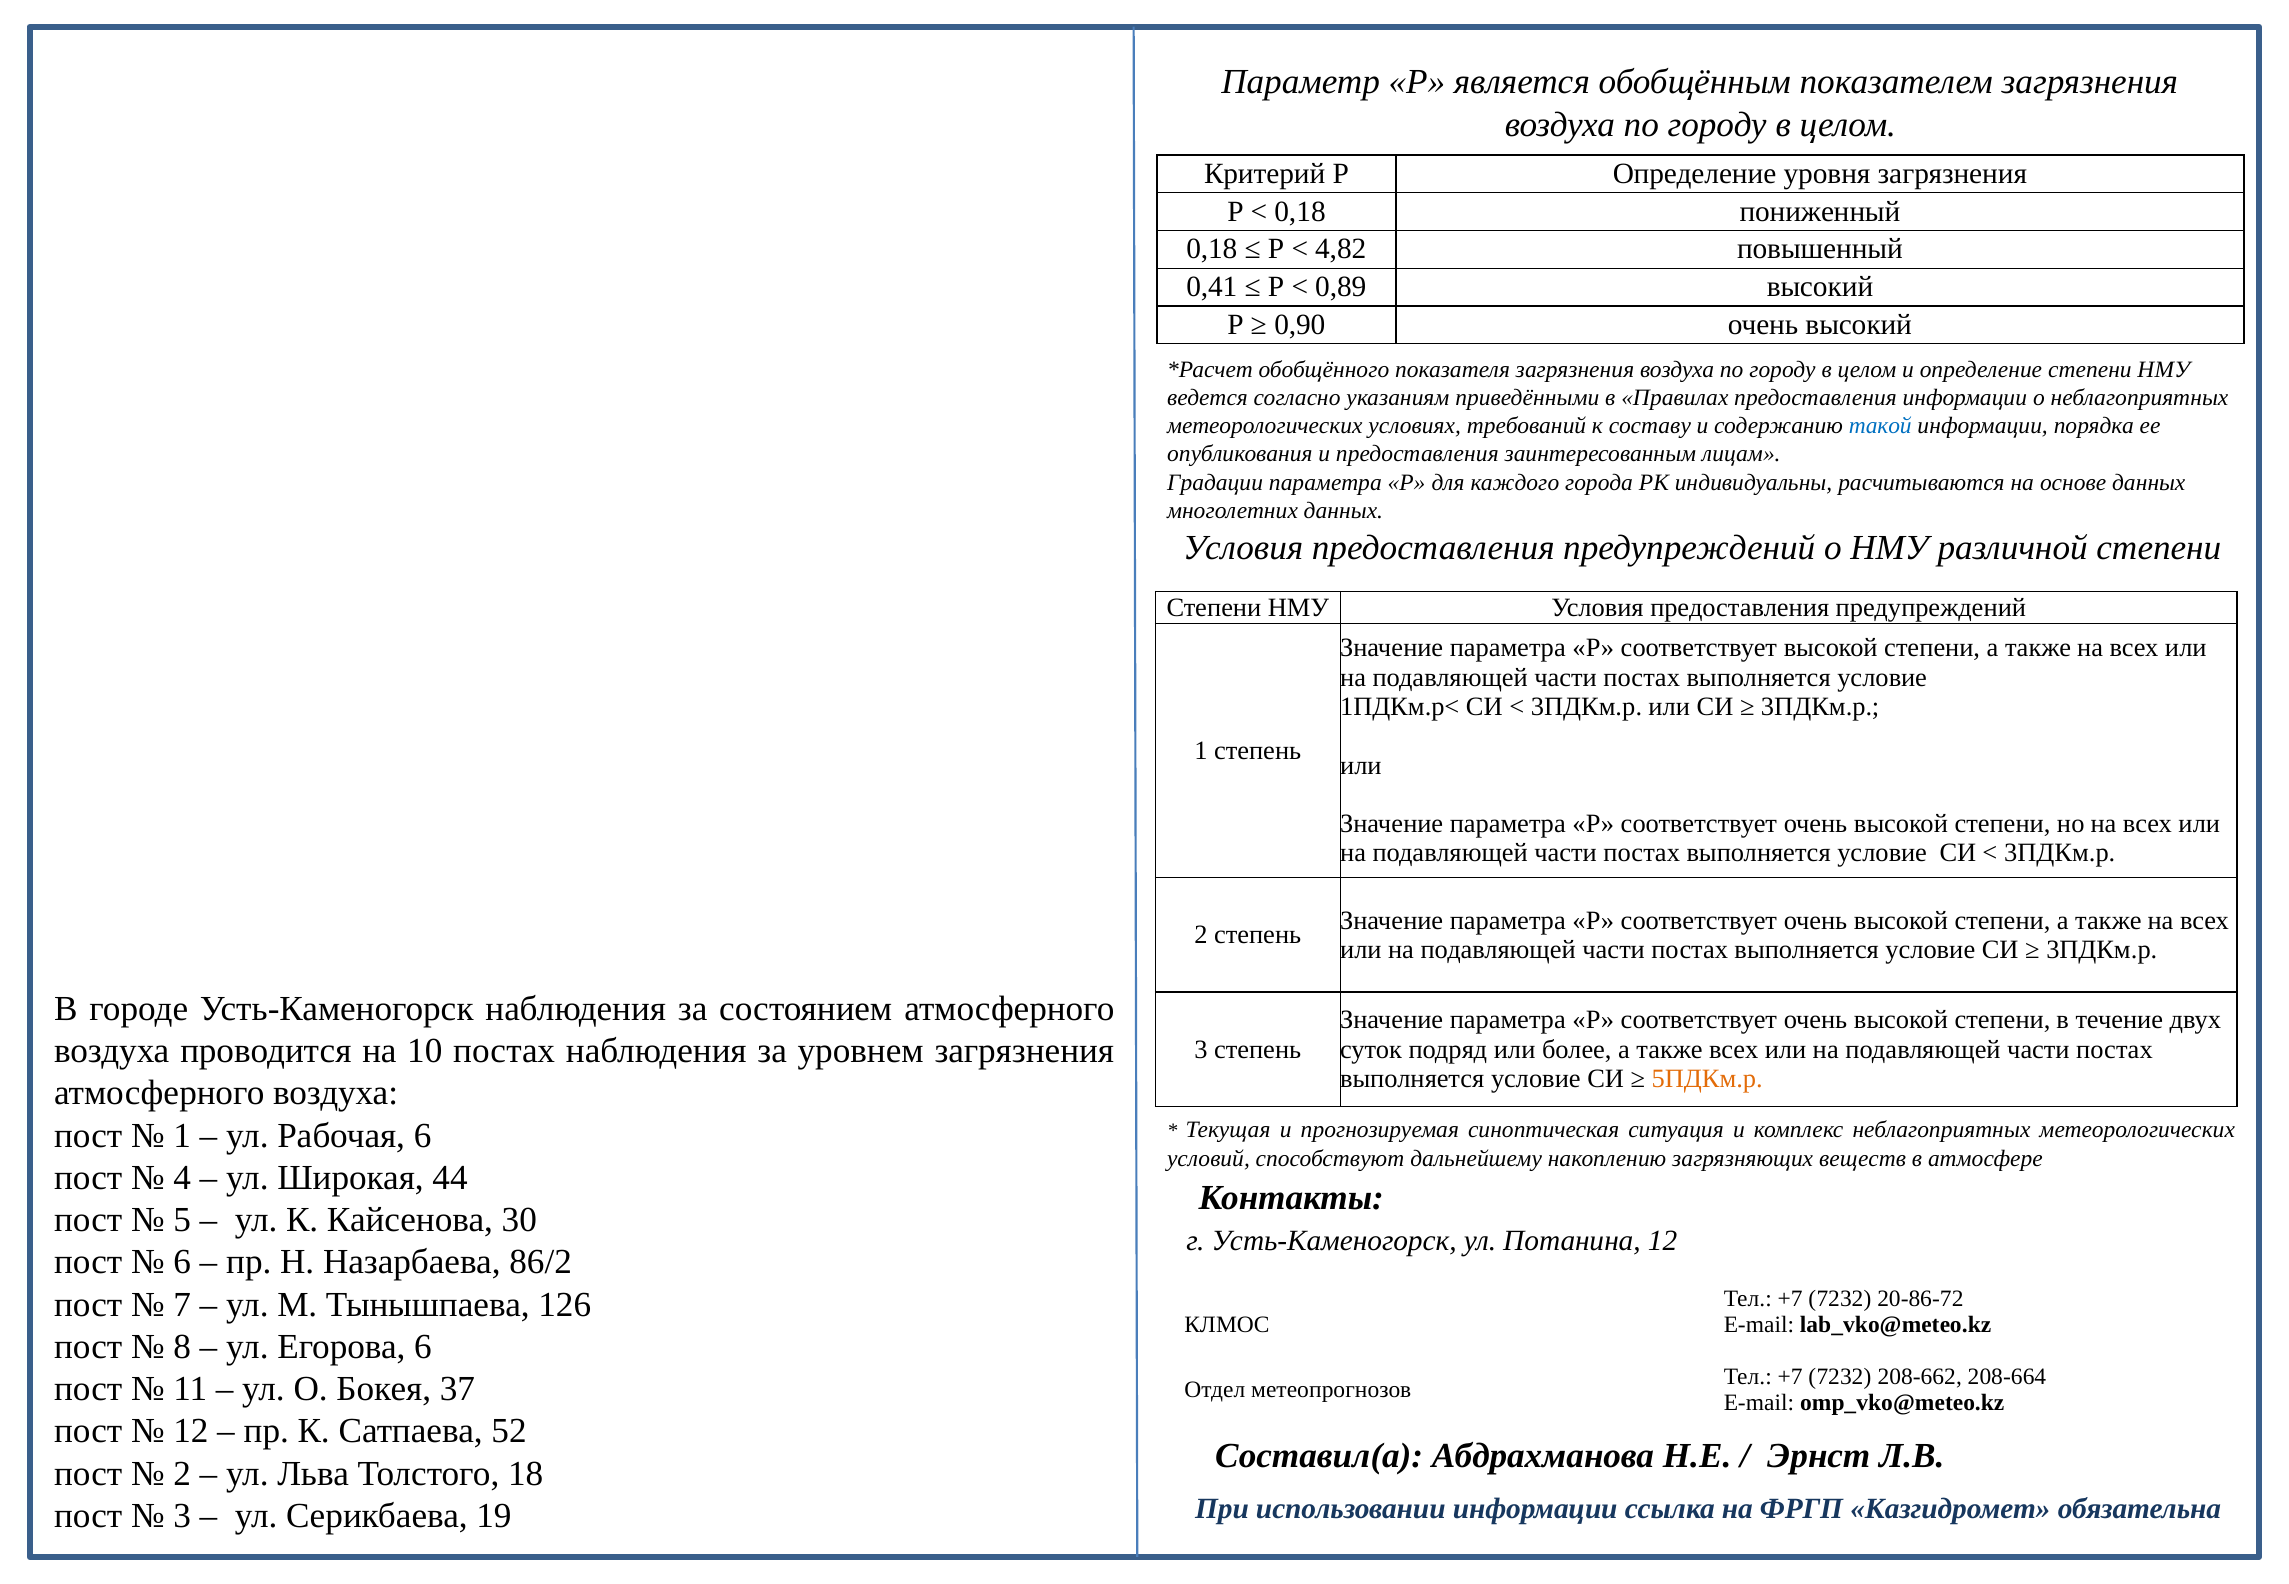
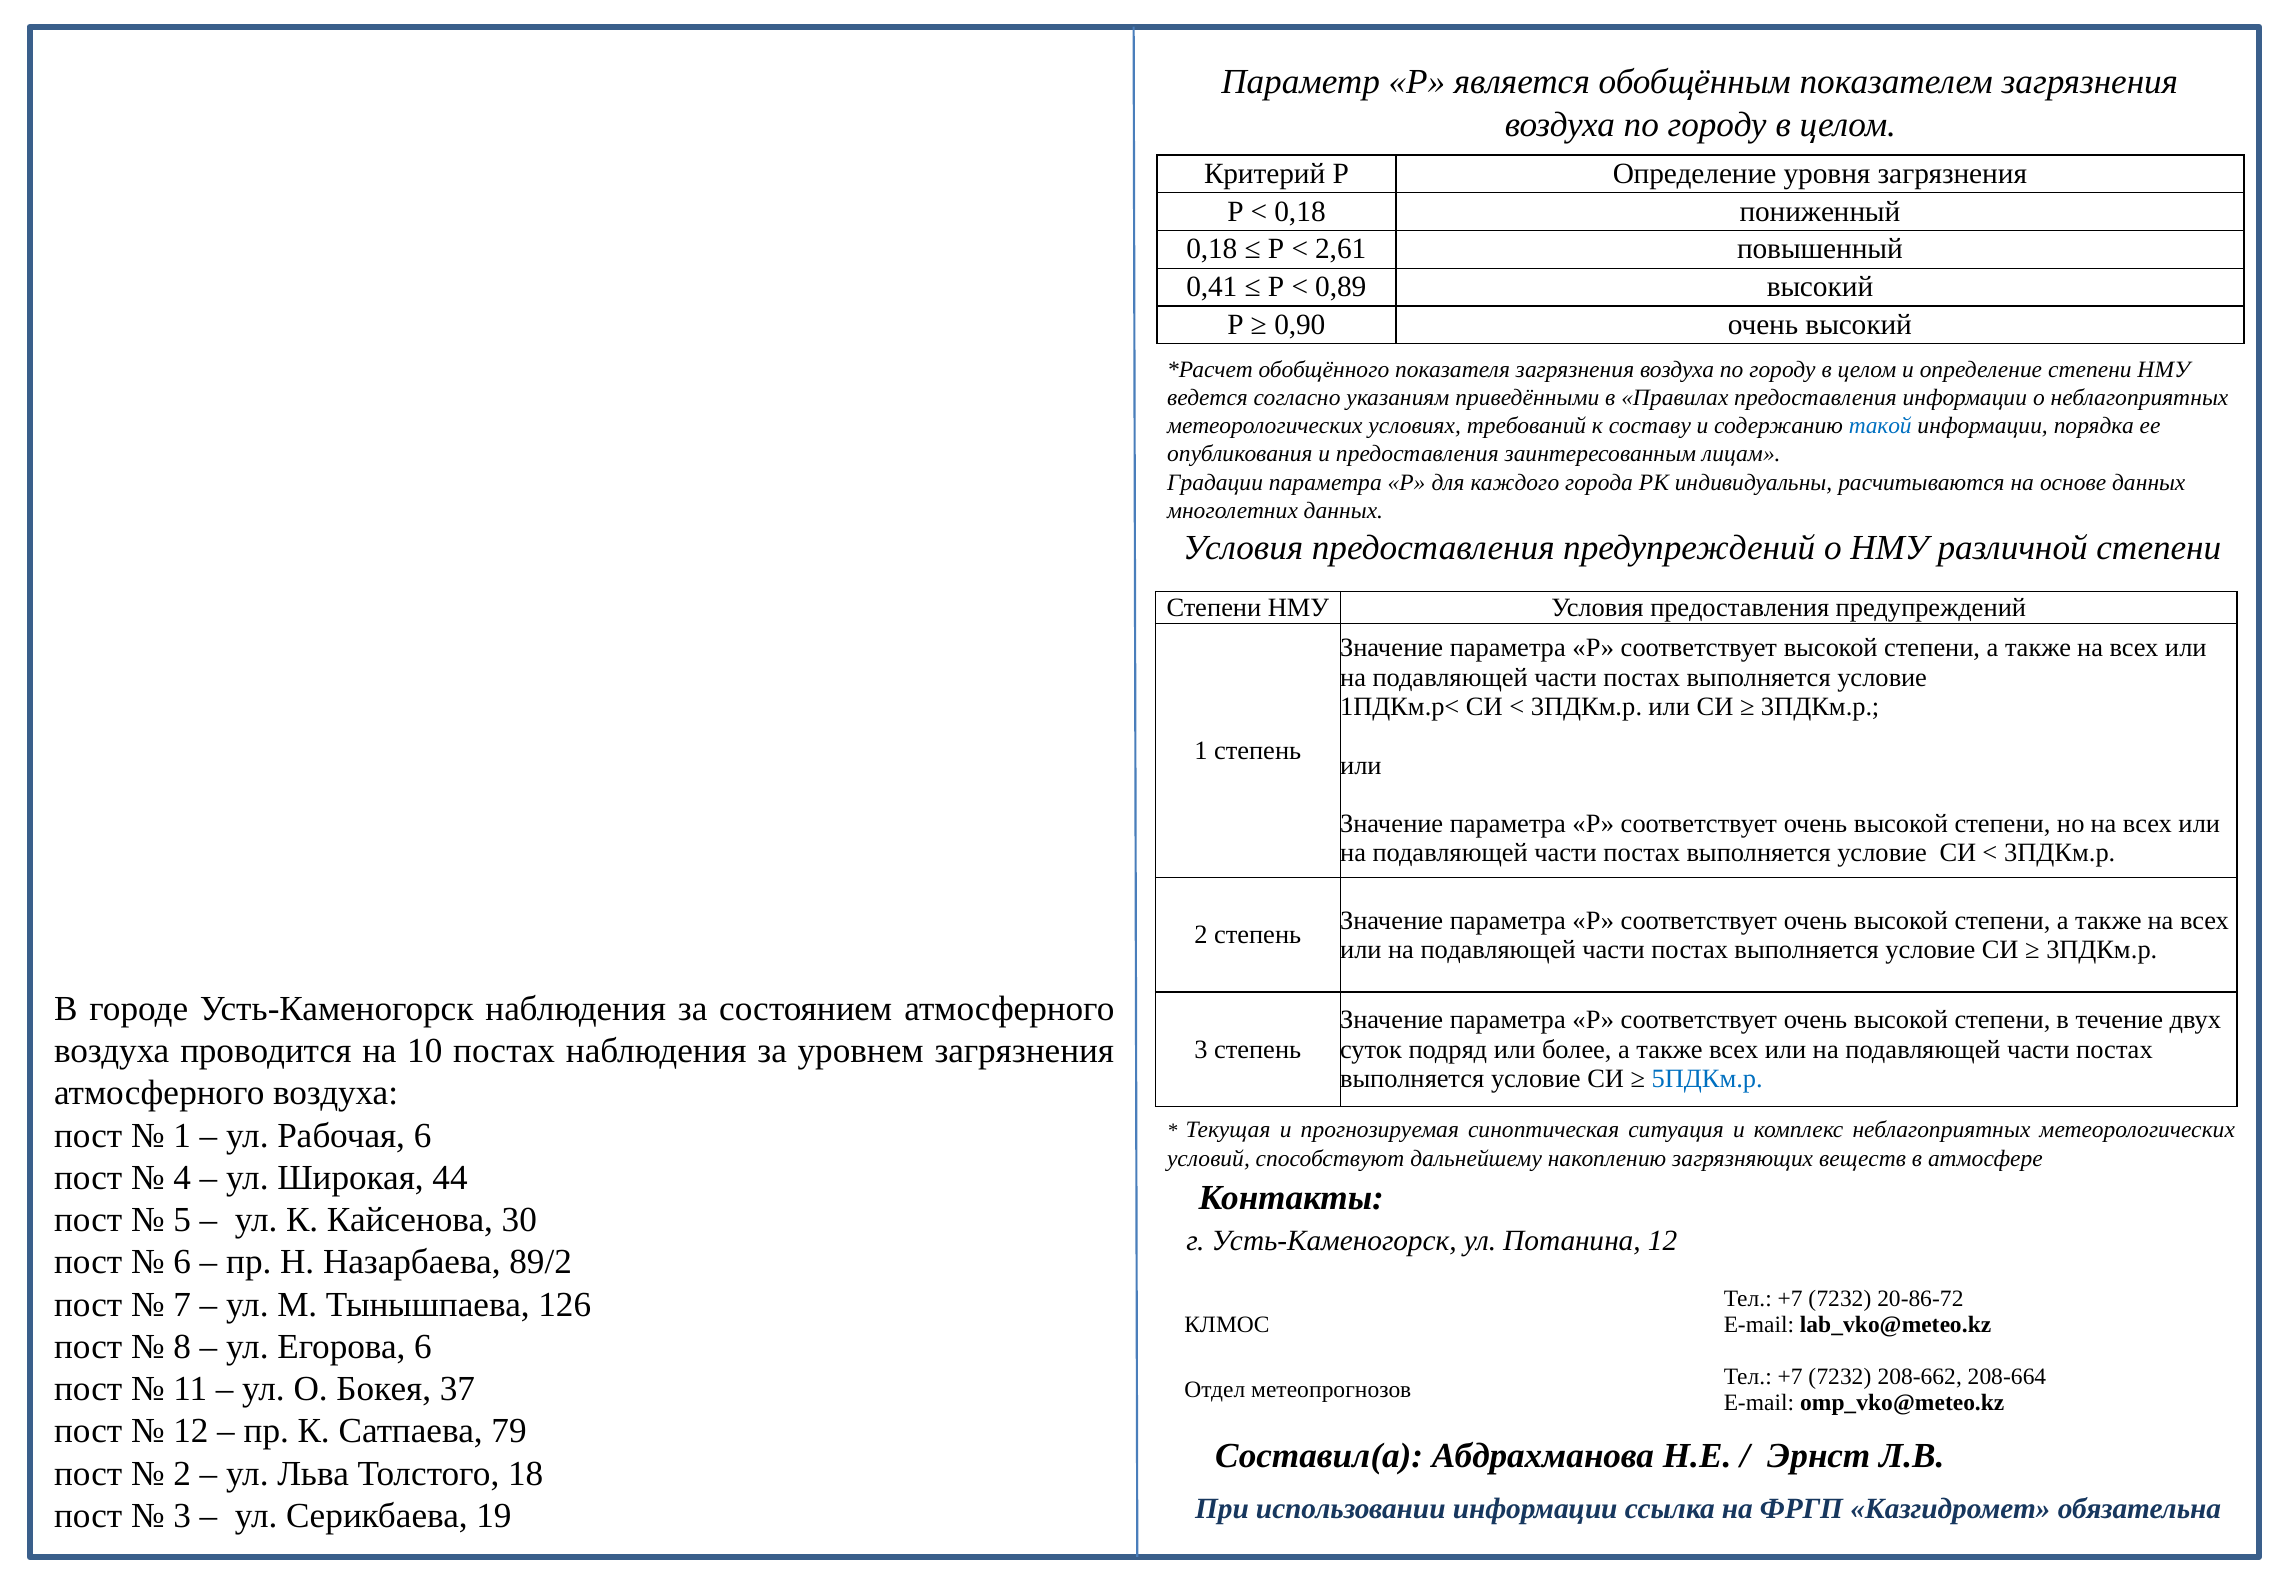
4,82: 4,82 -> 2,61 (1341, 249)
5ПДКм.р colour: orange -> blue (1707, 1079)
86/2: 86/2 -> 89/2 (541, 1263)
52: 52 -> 79 (509, 1432)
